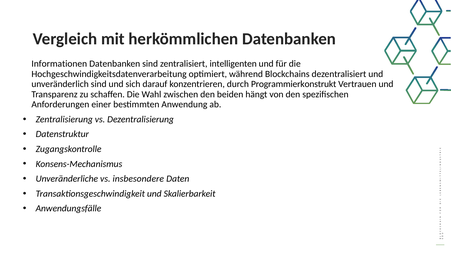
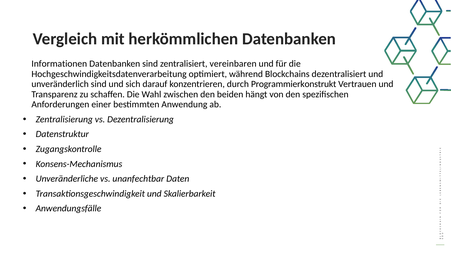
intelligenten: intelligenten -> vereinbaren (233, 64)
insbesondere: insbesondere -> unanfechtbar (138, 179)
